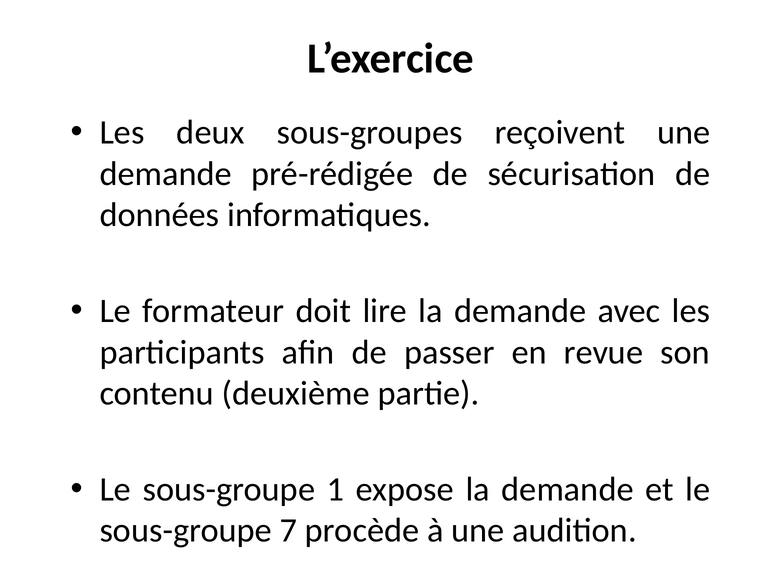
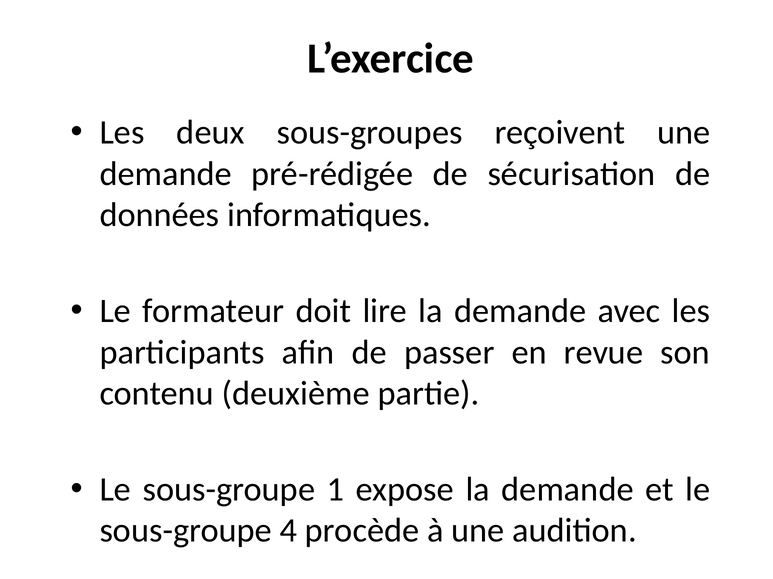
7: 7 -> 4 (288, 531)
